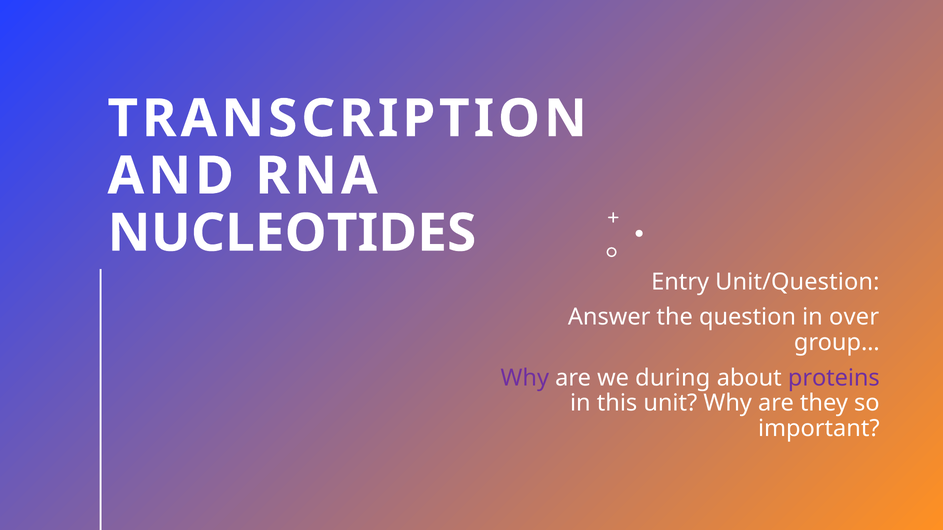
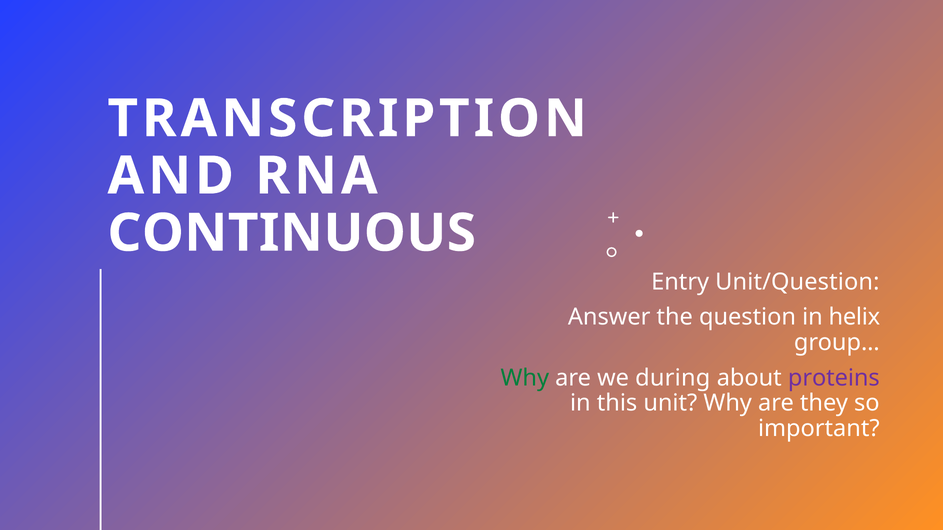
NUCLEOTIDES: NUCLEOTIDES -> CONTINUOUS (292, 233)
over: over -> helix (854, 317)
Why colour: purple -> green (525, 378)
